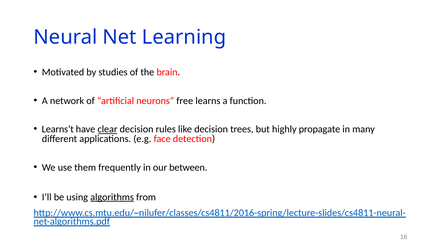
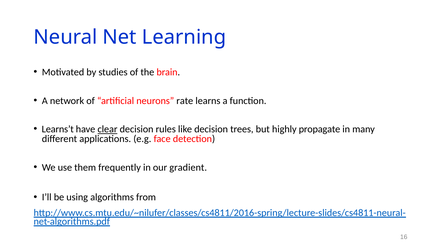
free: free -> rate (185, 101)
between: between -> gradient (188, 168)
algorithms underline: present -> none (112, 197)
